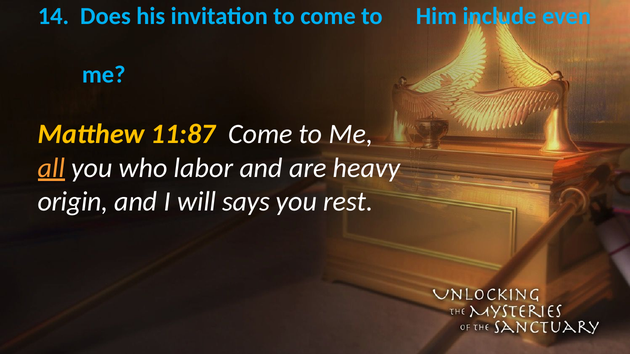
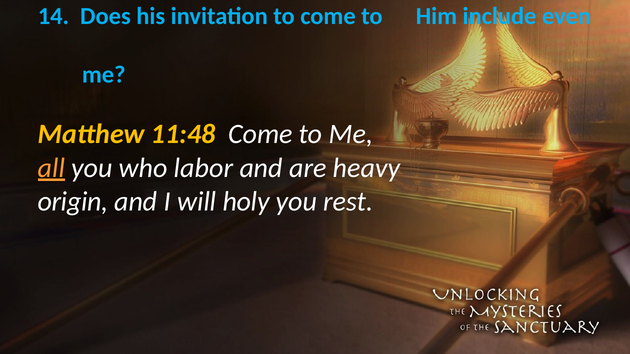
11:87: 11:87 -> 11:48 (183, 134)
says: says -> holy (246, 202)
